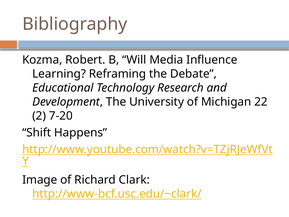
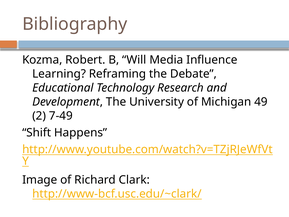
22: 22 -> 49 (261, 102)
7-20: 7-20 -> 7-49 (61, 116)
